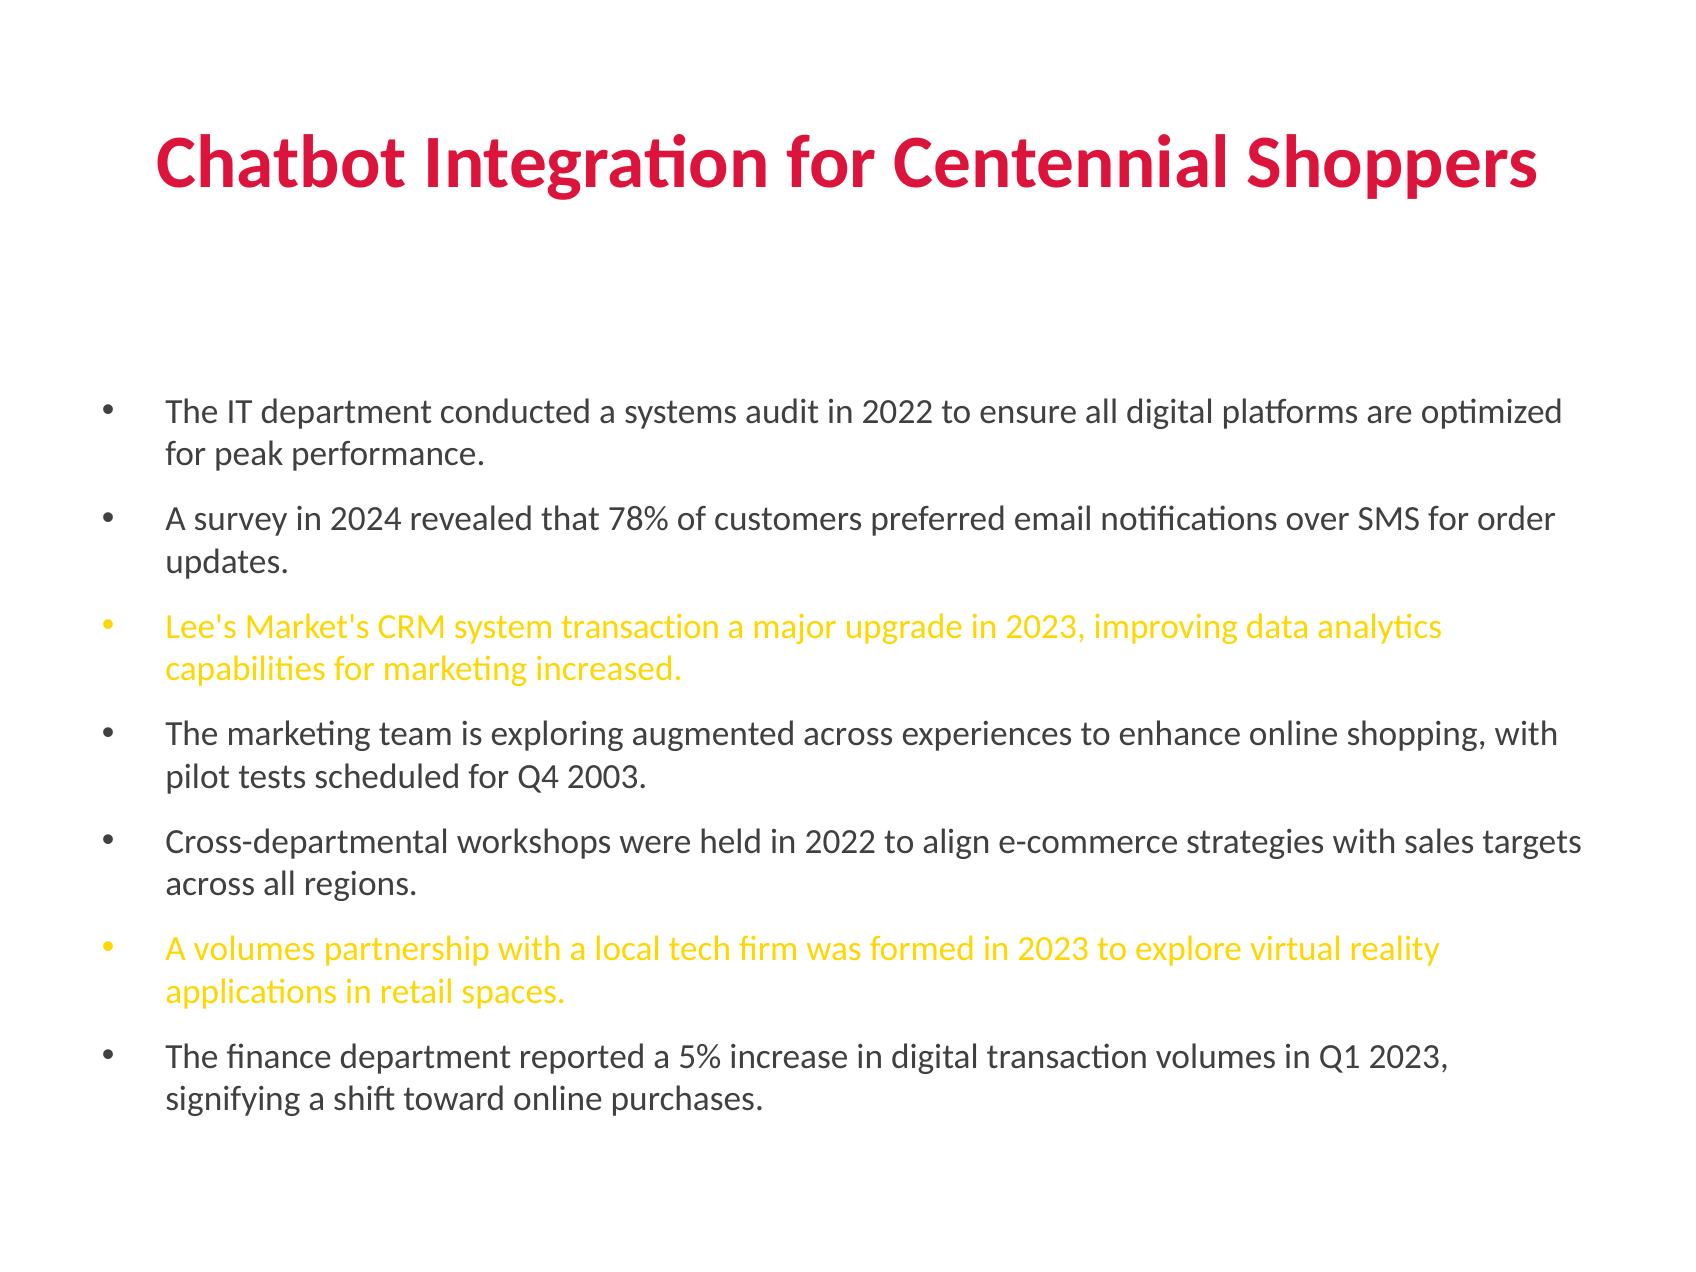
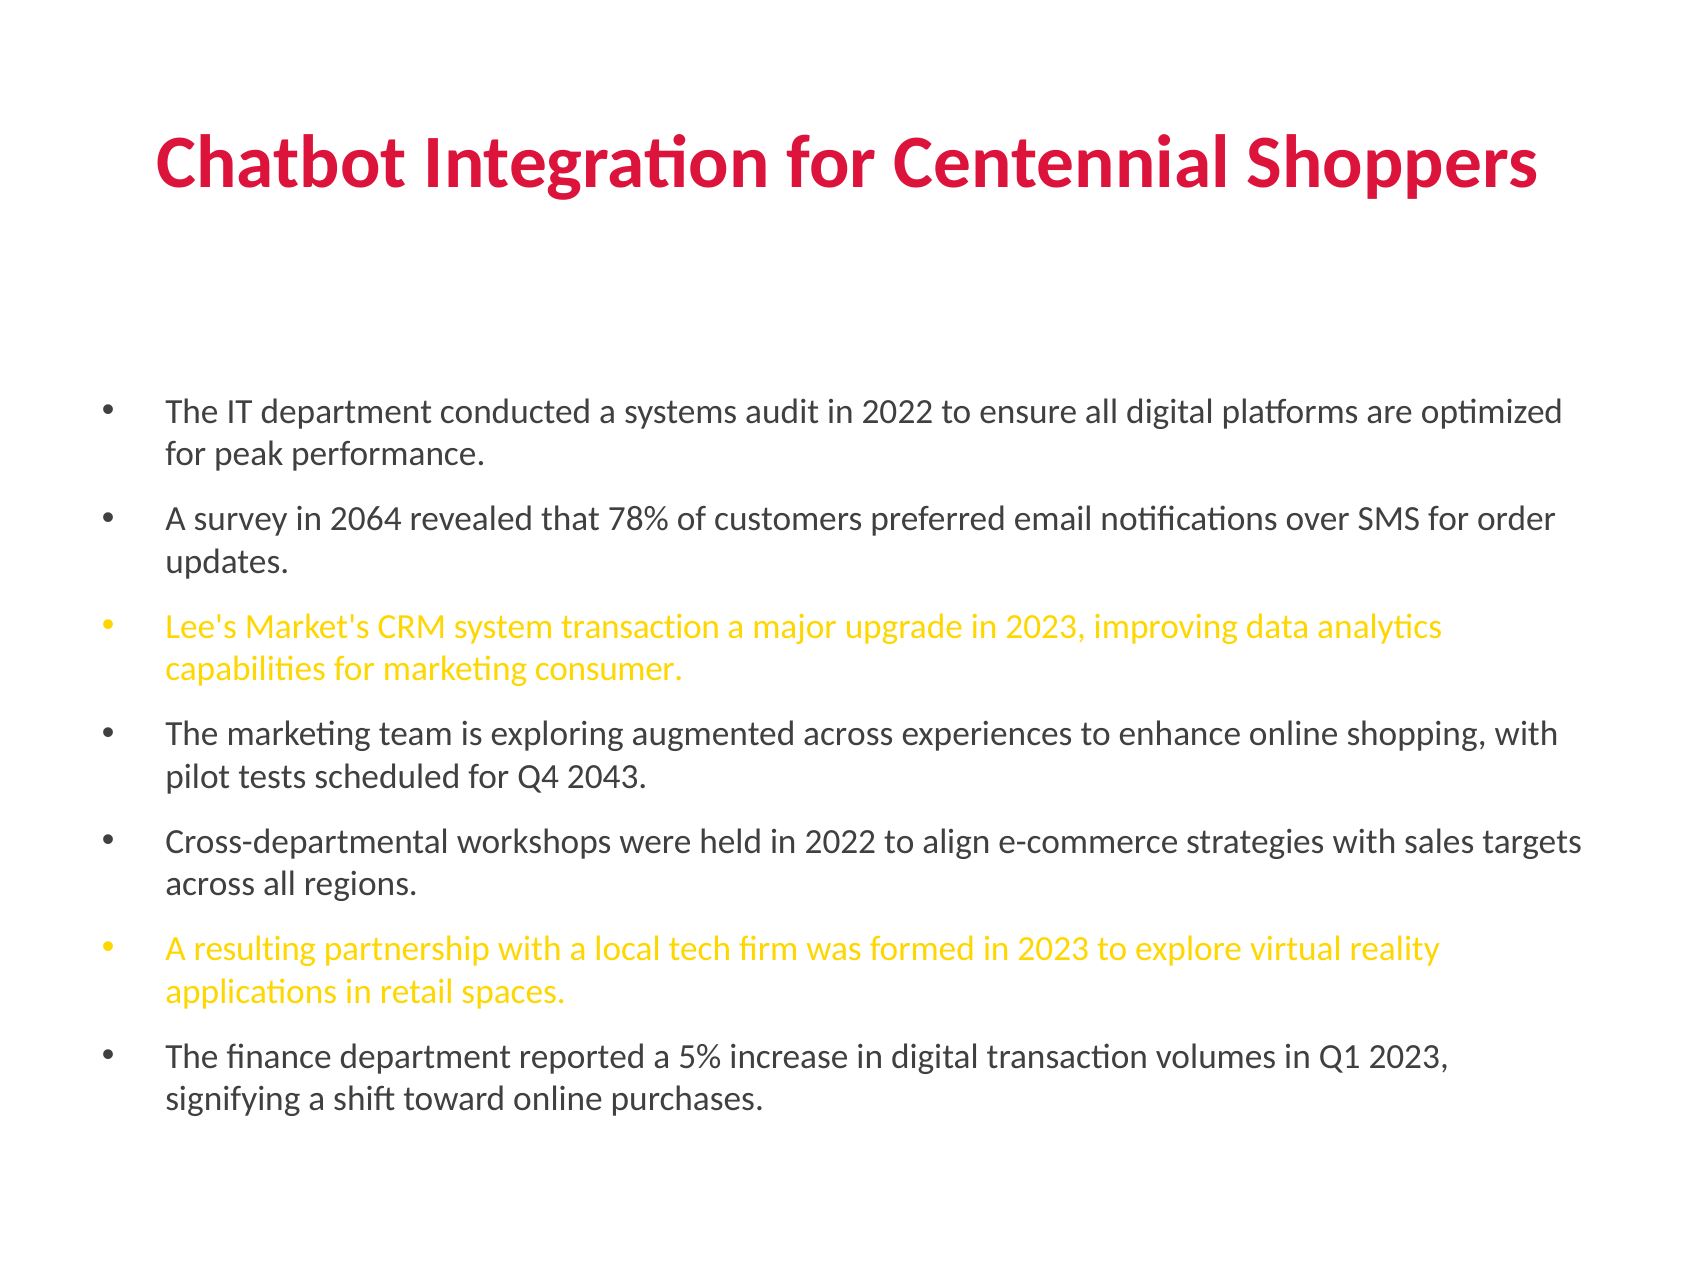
2024: 2024 -> 2064 (366, 519)
increased: increased -> consumer (609, 669)
2003: 2003 -> 2043 (607, 777)
A volumes: volumes -> resulting (255, 949)
